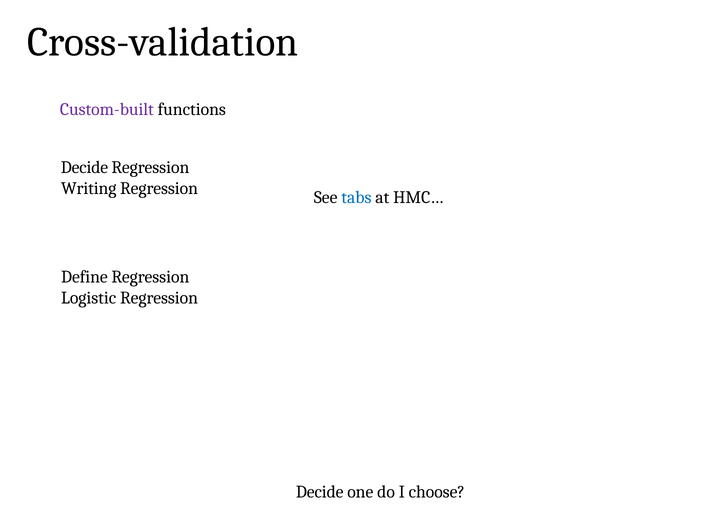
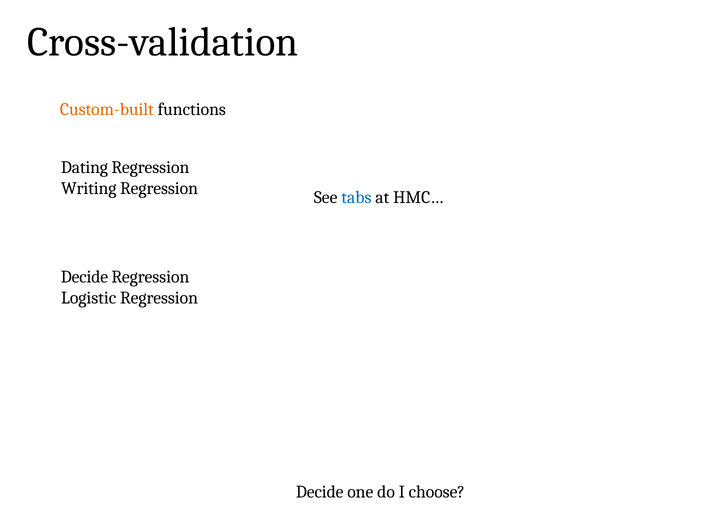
Custom-built colour: purple -> orange (107, 109)
Decide: Decide -> Dating (84, 167)
Define: Define -> Decide (84, 277)
